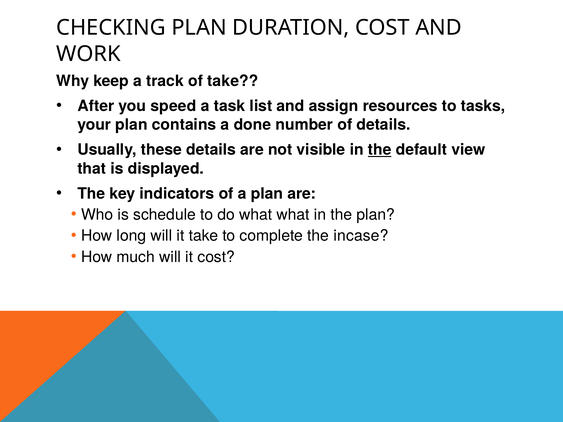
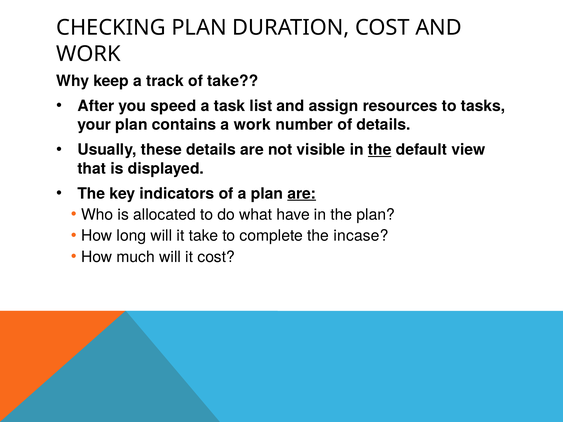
a done: done -> work (252, 125)
are underline: none -> present (302, 194)
schedule: schedule -> allocated (165, 215)
what what: what -> have (293, 215)
